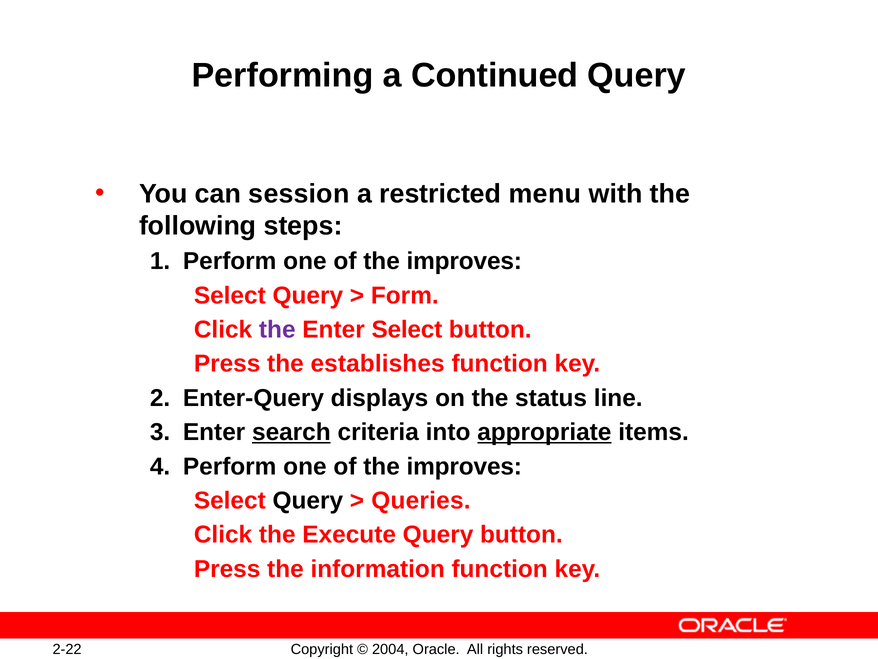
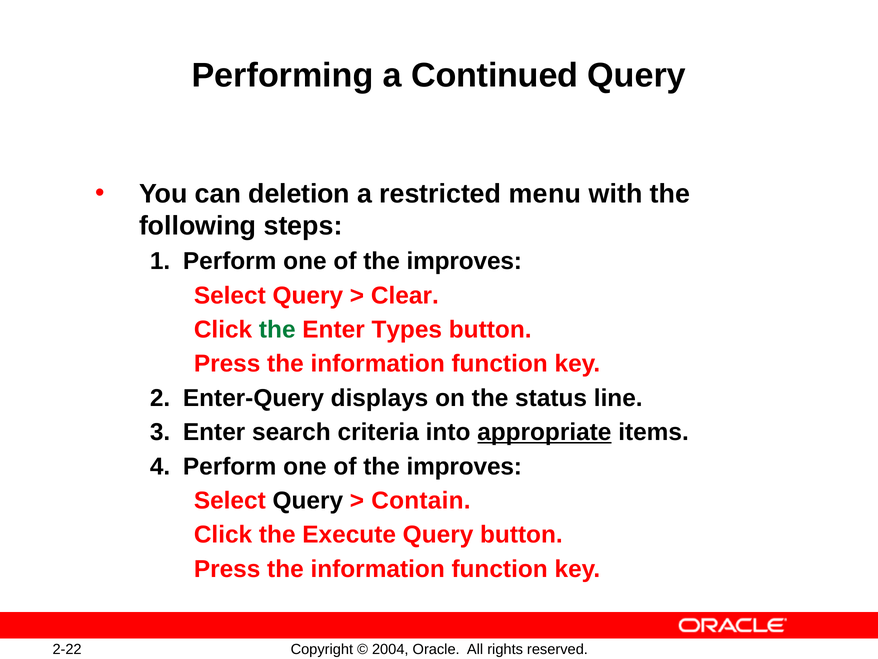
session: session -> deletion (299, 194)
Form: Form -> Clear (405, 295)
the colour: purple -> green (277, 329)
Enter Select: Select -> Types (407, 329)
establishes: establishes -> information (378, 364)
search underline: present -> none (291, 432)
Queries: Queries -> Contain (421, 500)
